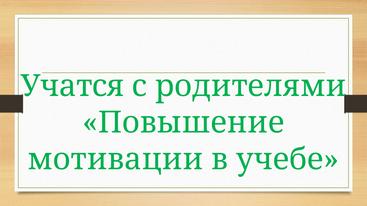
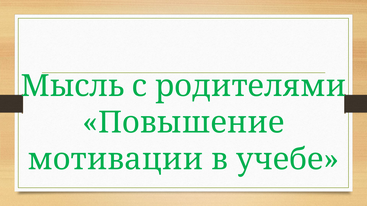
Учатся: Учатся -> Мысль (72, 86)
